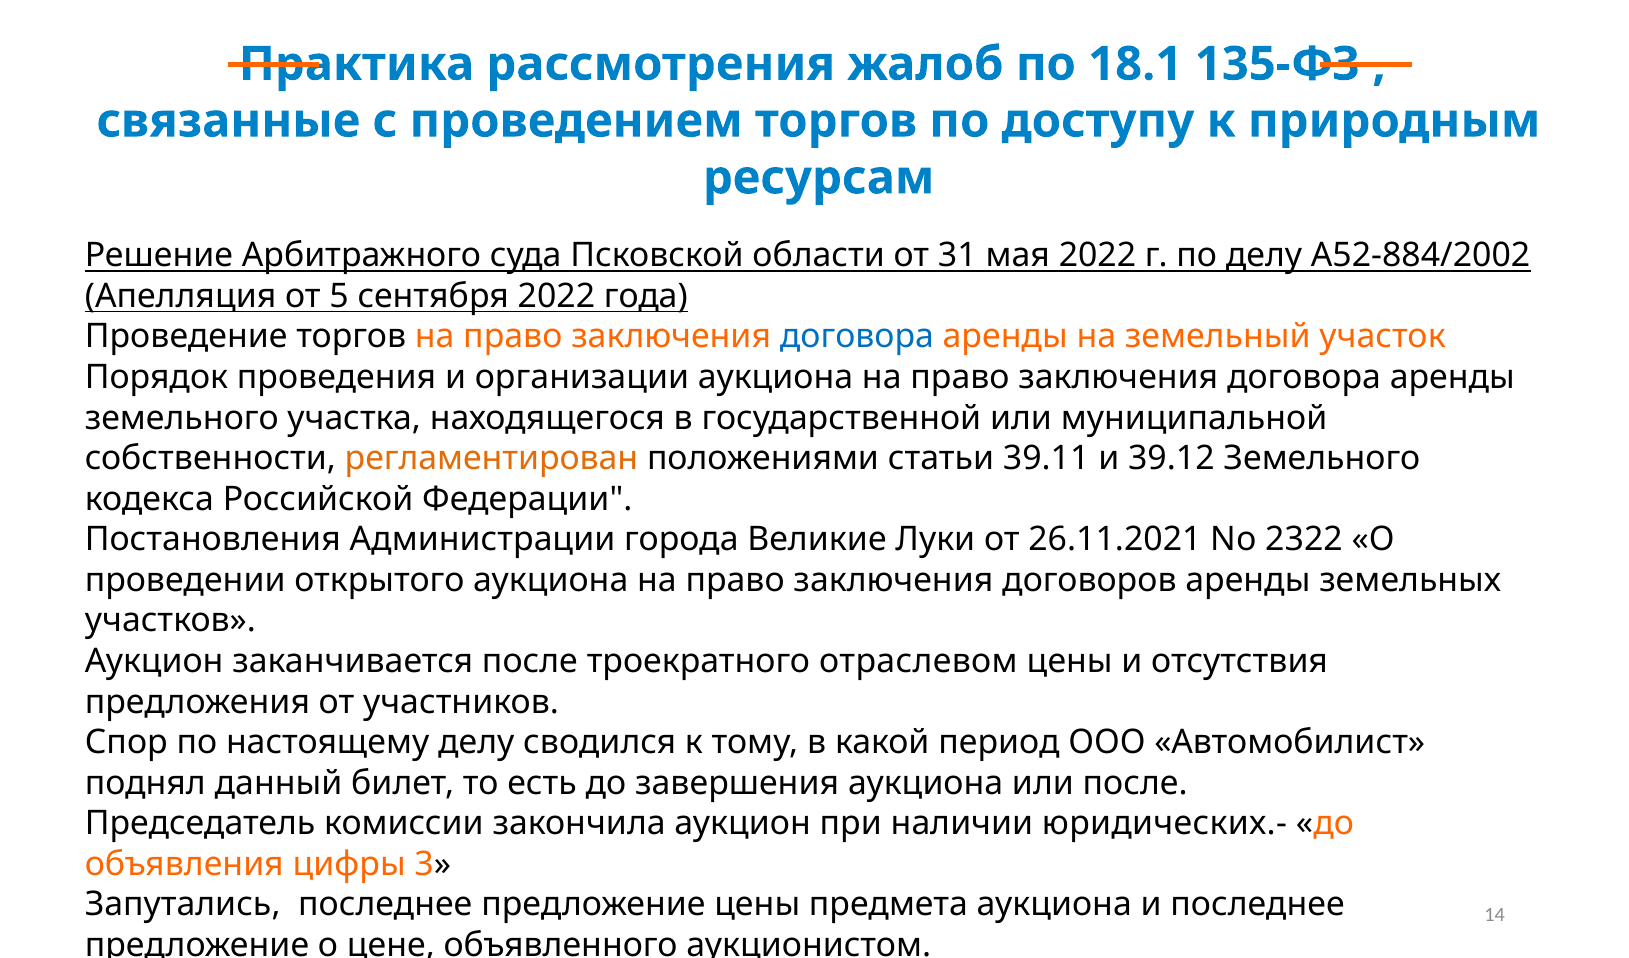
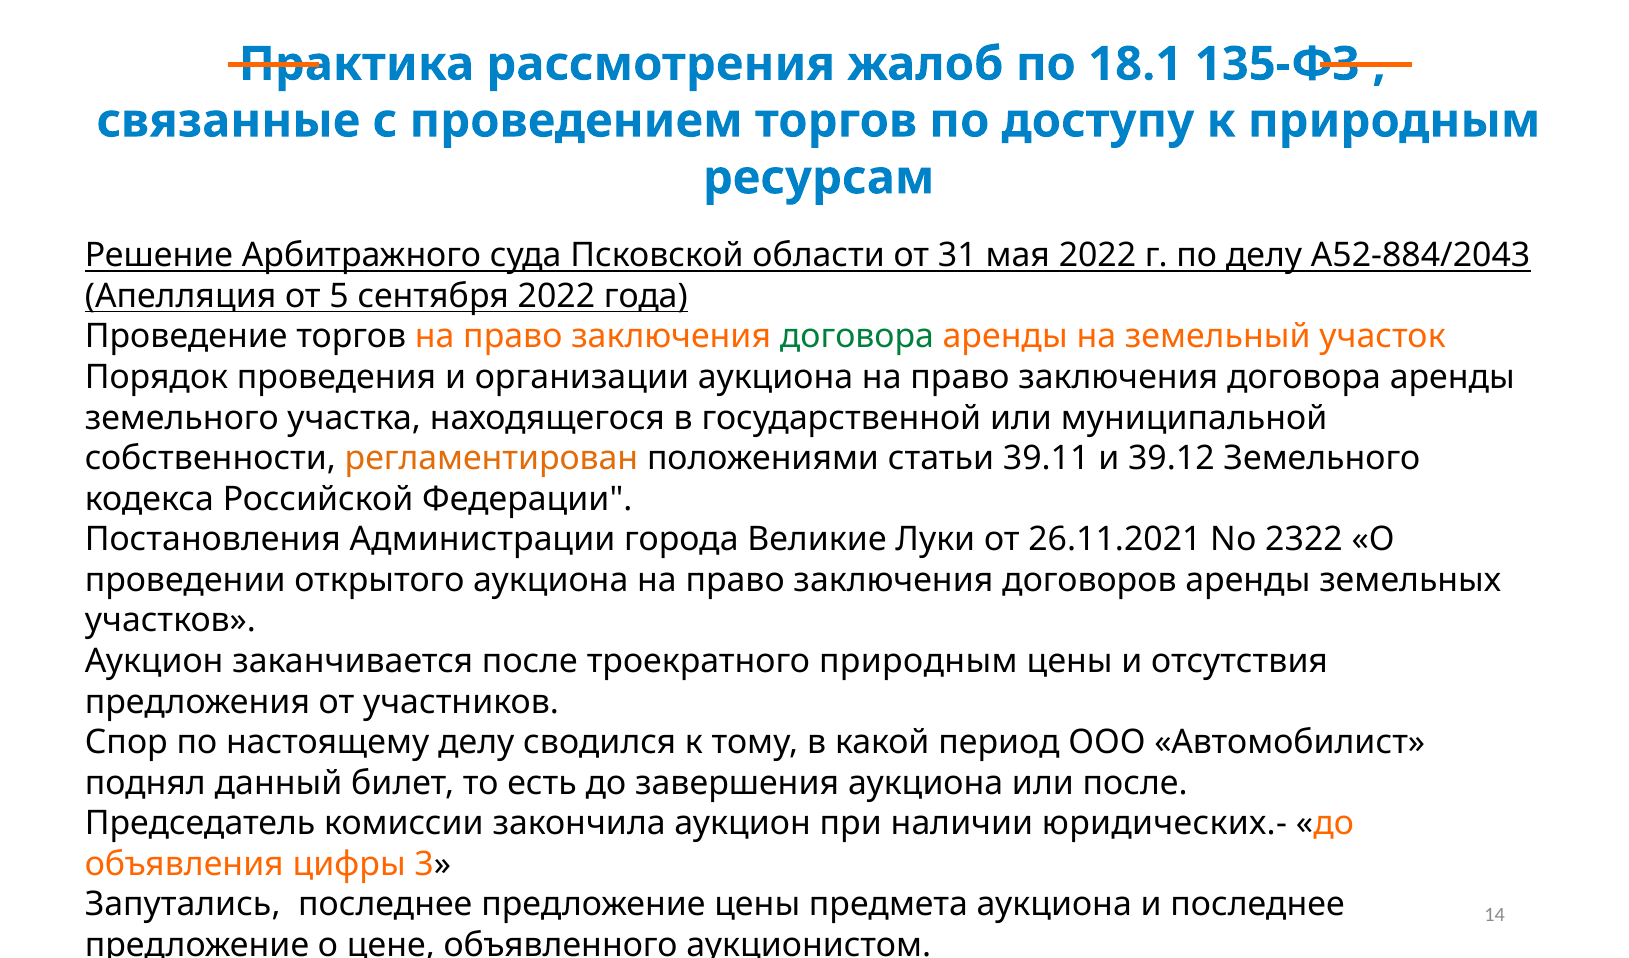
А52-884/2002: А52-884/2002 -> А52-884/2043 (1421, 256)
договора colour: blue -> green (857, 337)
троекратного отраслевом: отраслевом -> природным (918, 661)
